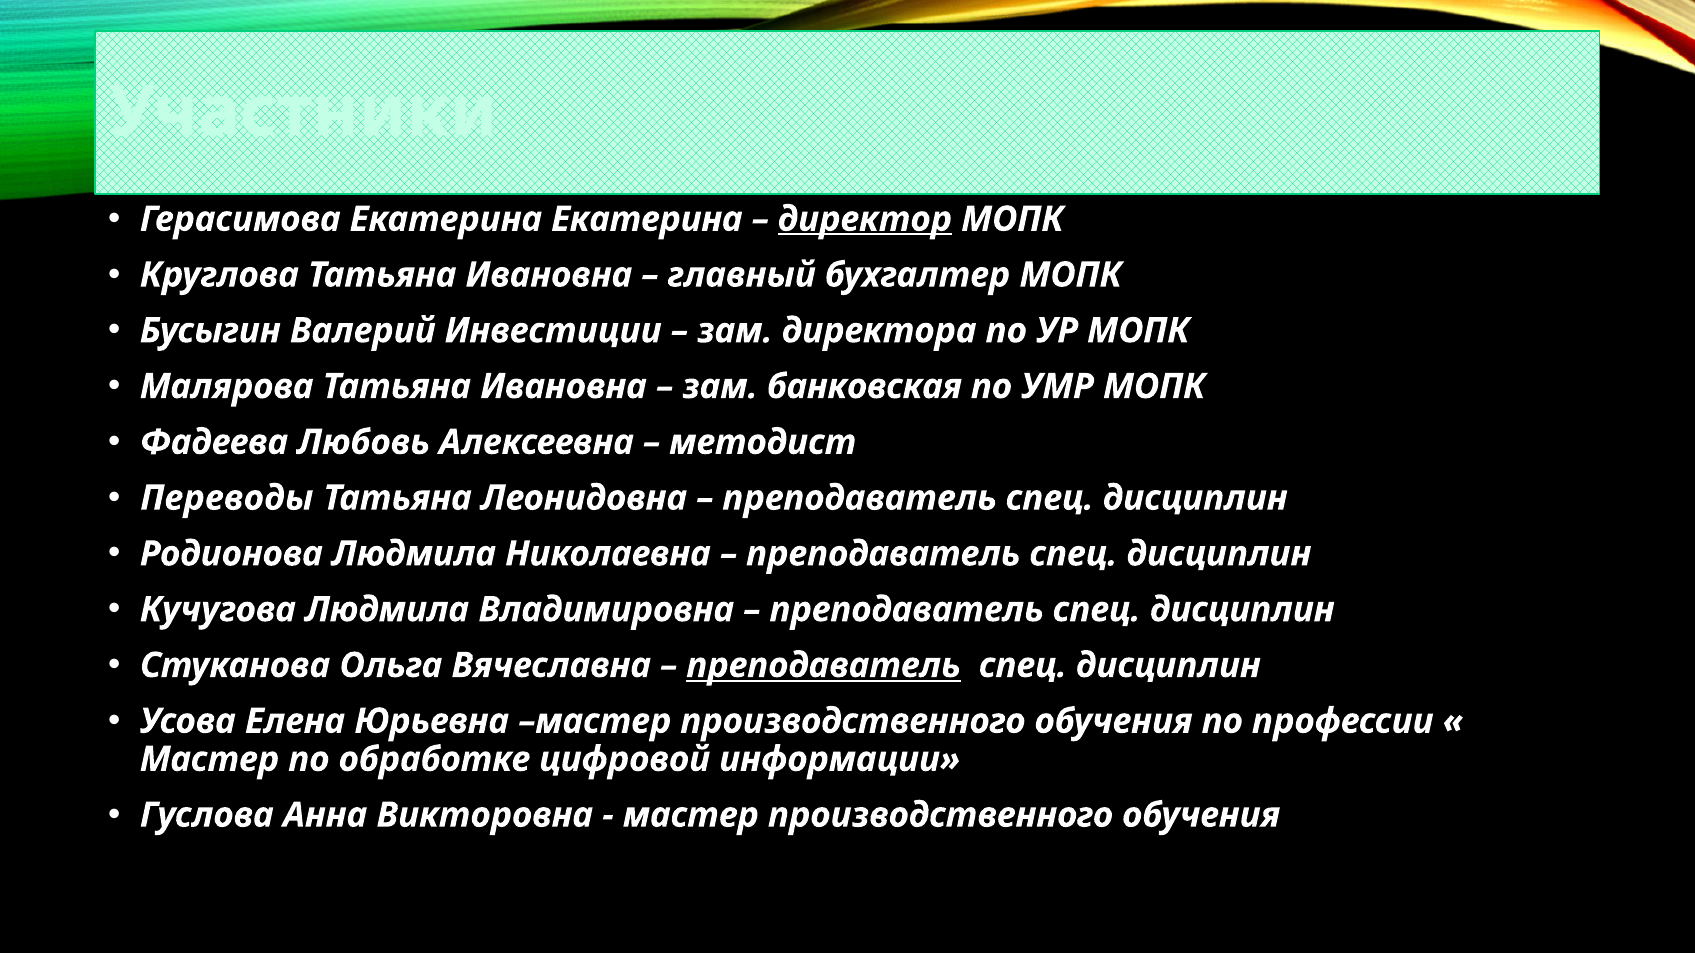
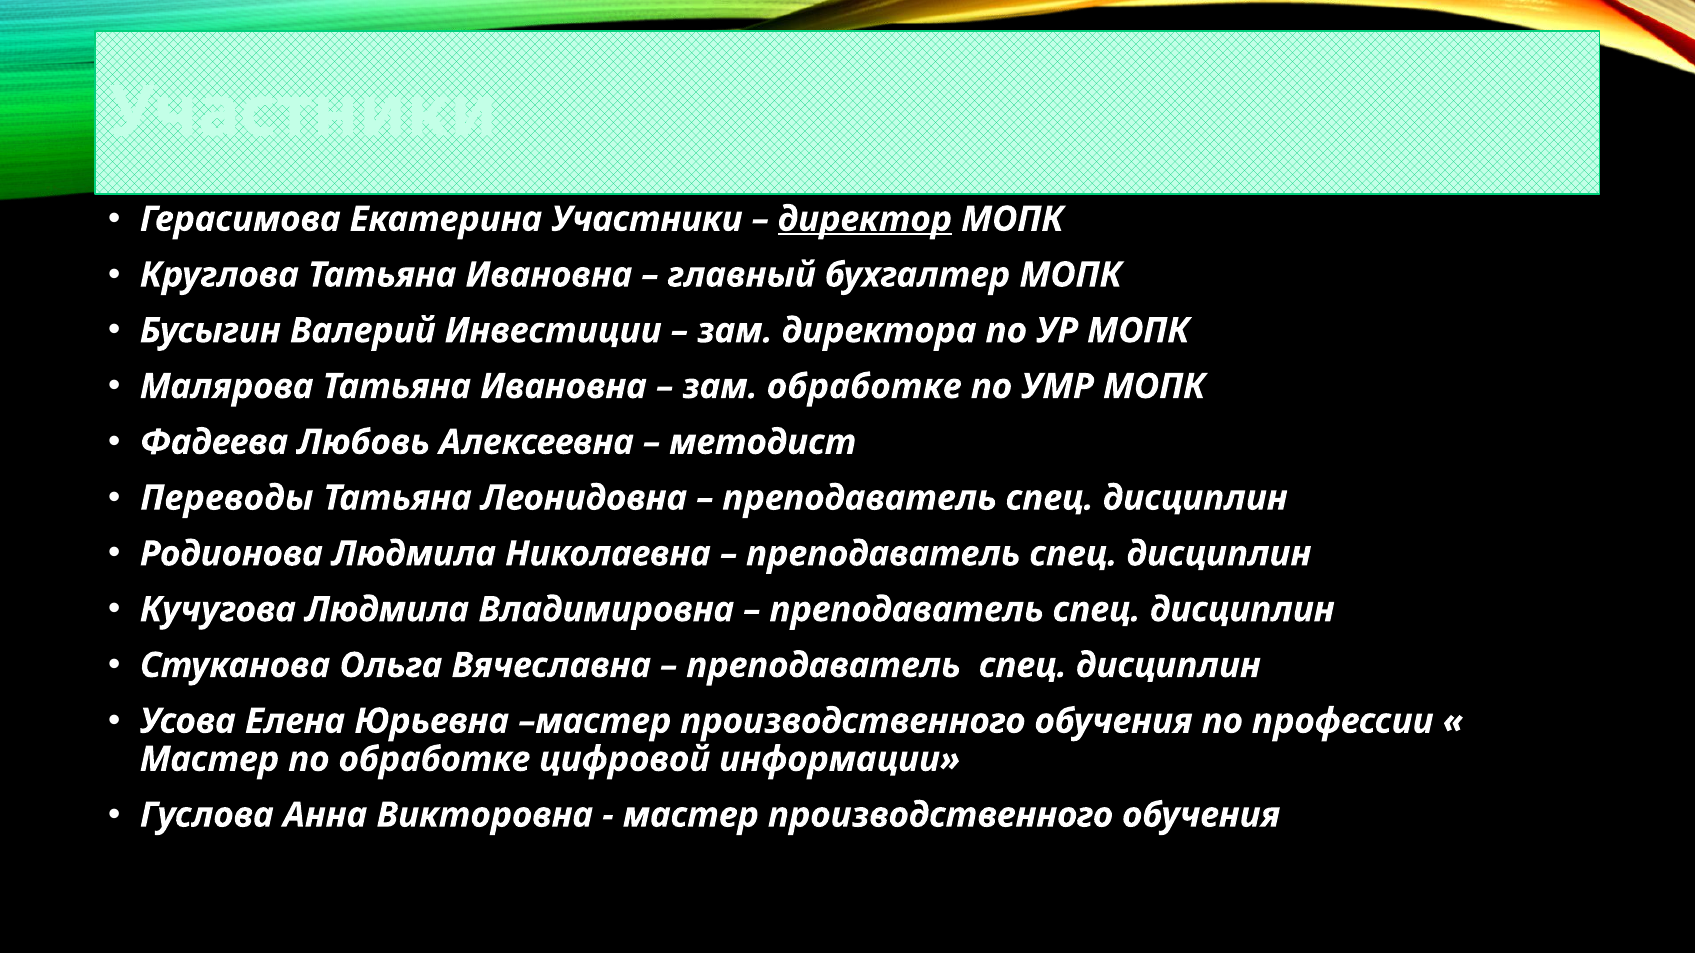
Екатерина Екатерина: Екатерина -> Участники (647, 219)
зам банковская: банковская -> обработке (864, 387)
преподаватель underline: present -> none (823, 666)
